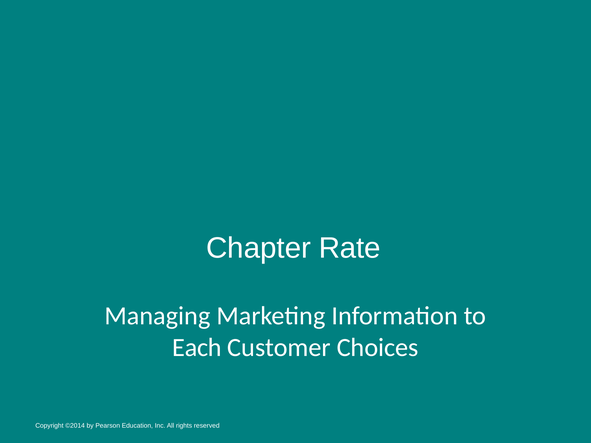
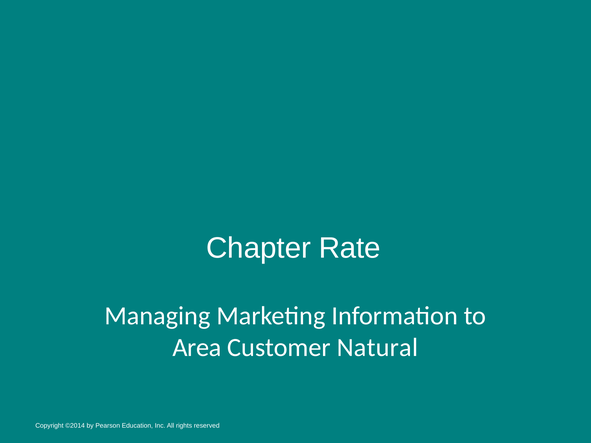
Each: Each -> Area (197, 348)
Choices: Choices -> Natural (377, 348)
